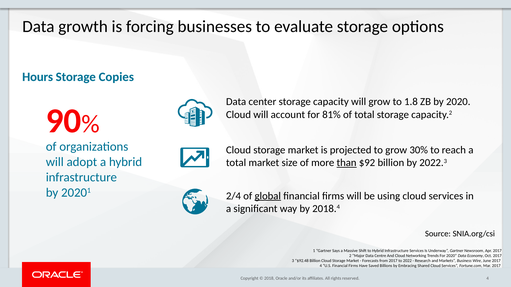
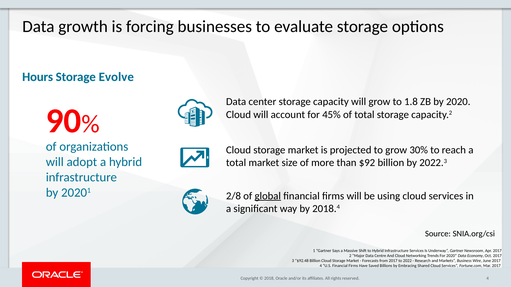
Copies: Copies -> Evolve (116, 77)
81%: 81% -> 45% (331, 115)
than underline: present -> none (347, 163)
2/4: 2/4 -> 2/8 (233, 196)
